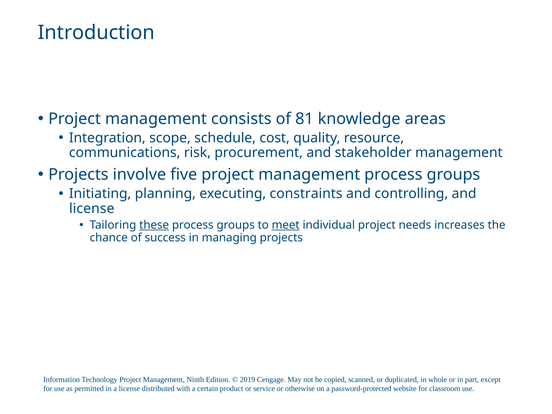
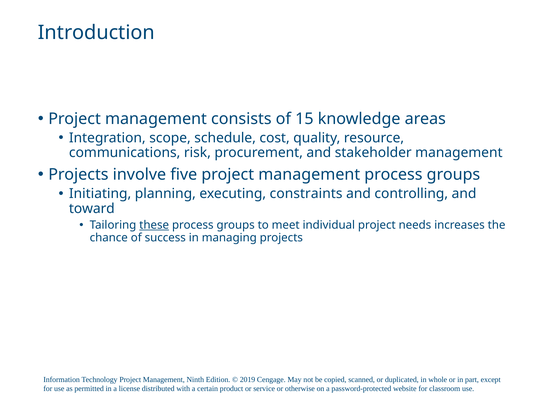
81: 81 -> 15 (304, 119)
license: license -> toward (92, 209)
meet underline: present -> none (286, 225)
